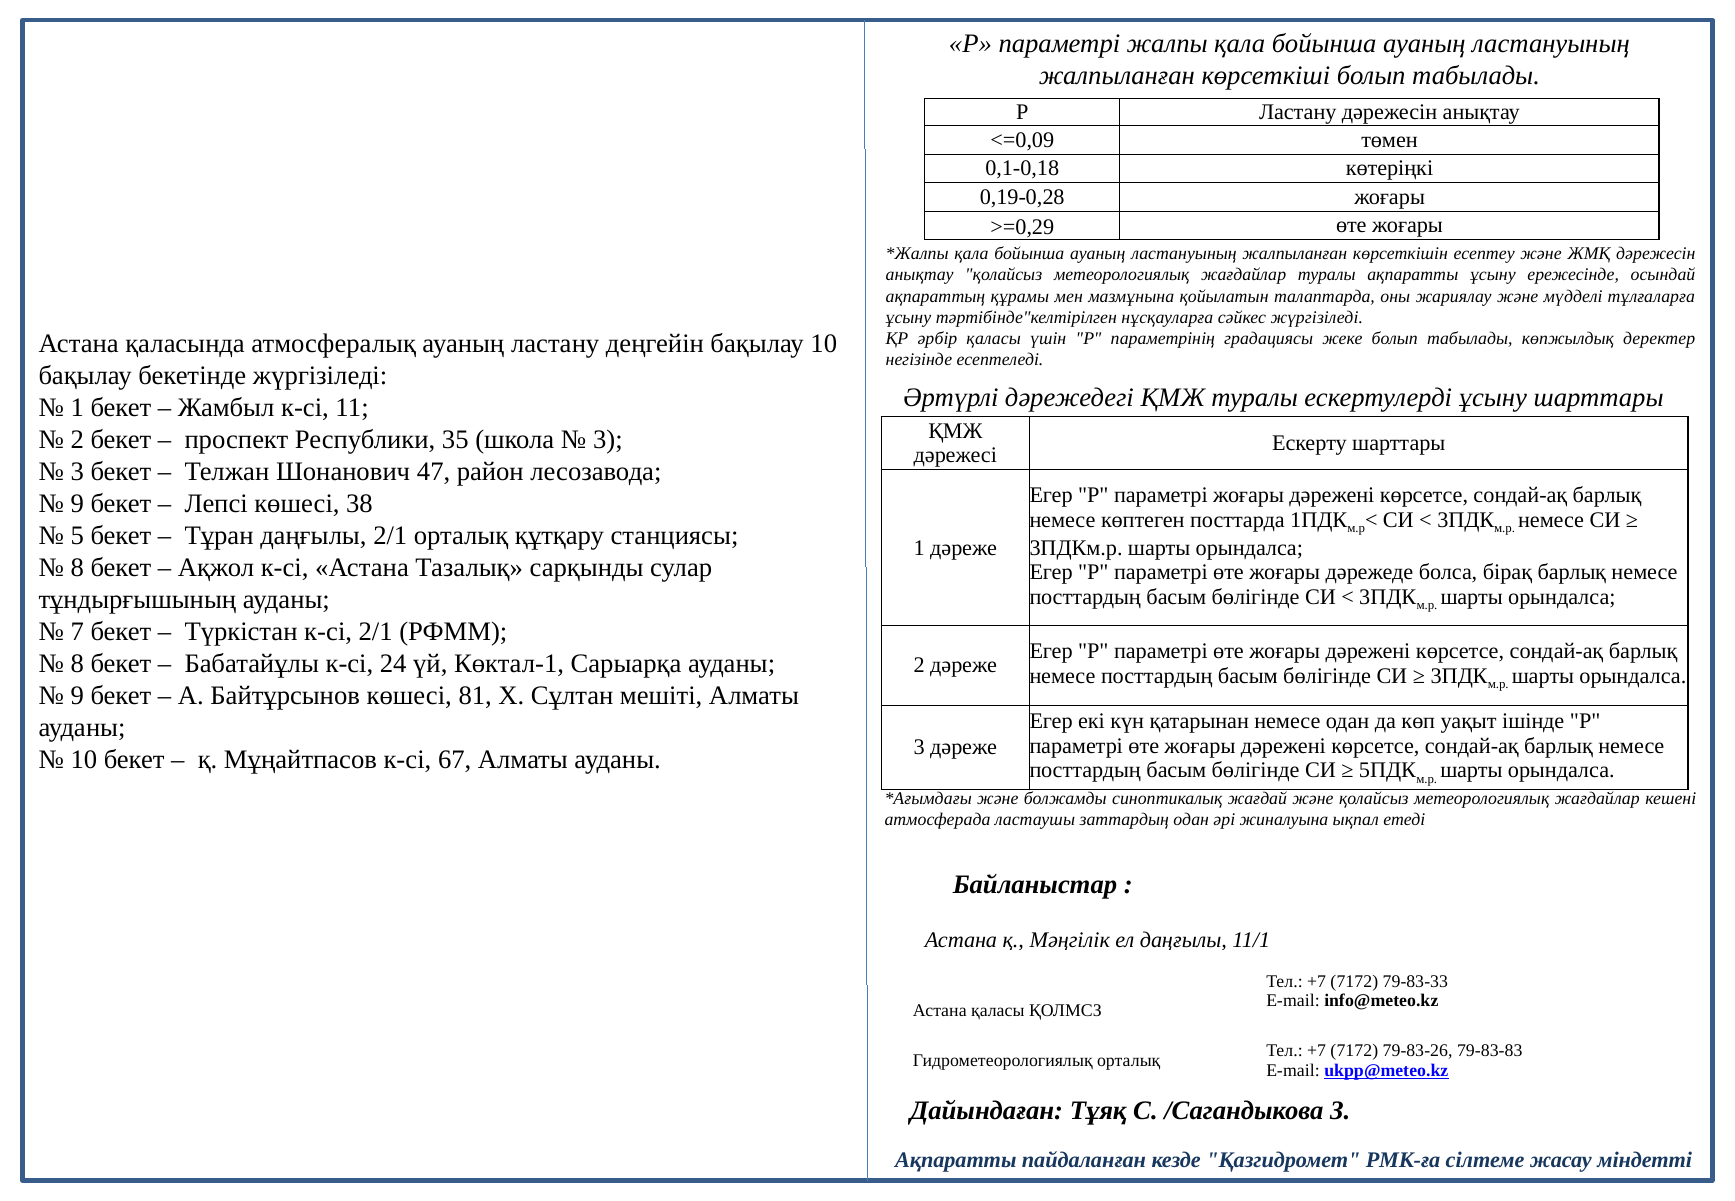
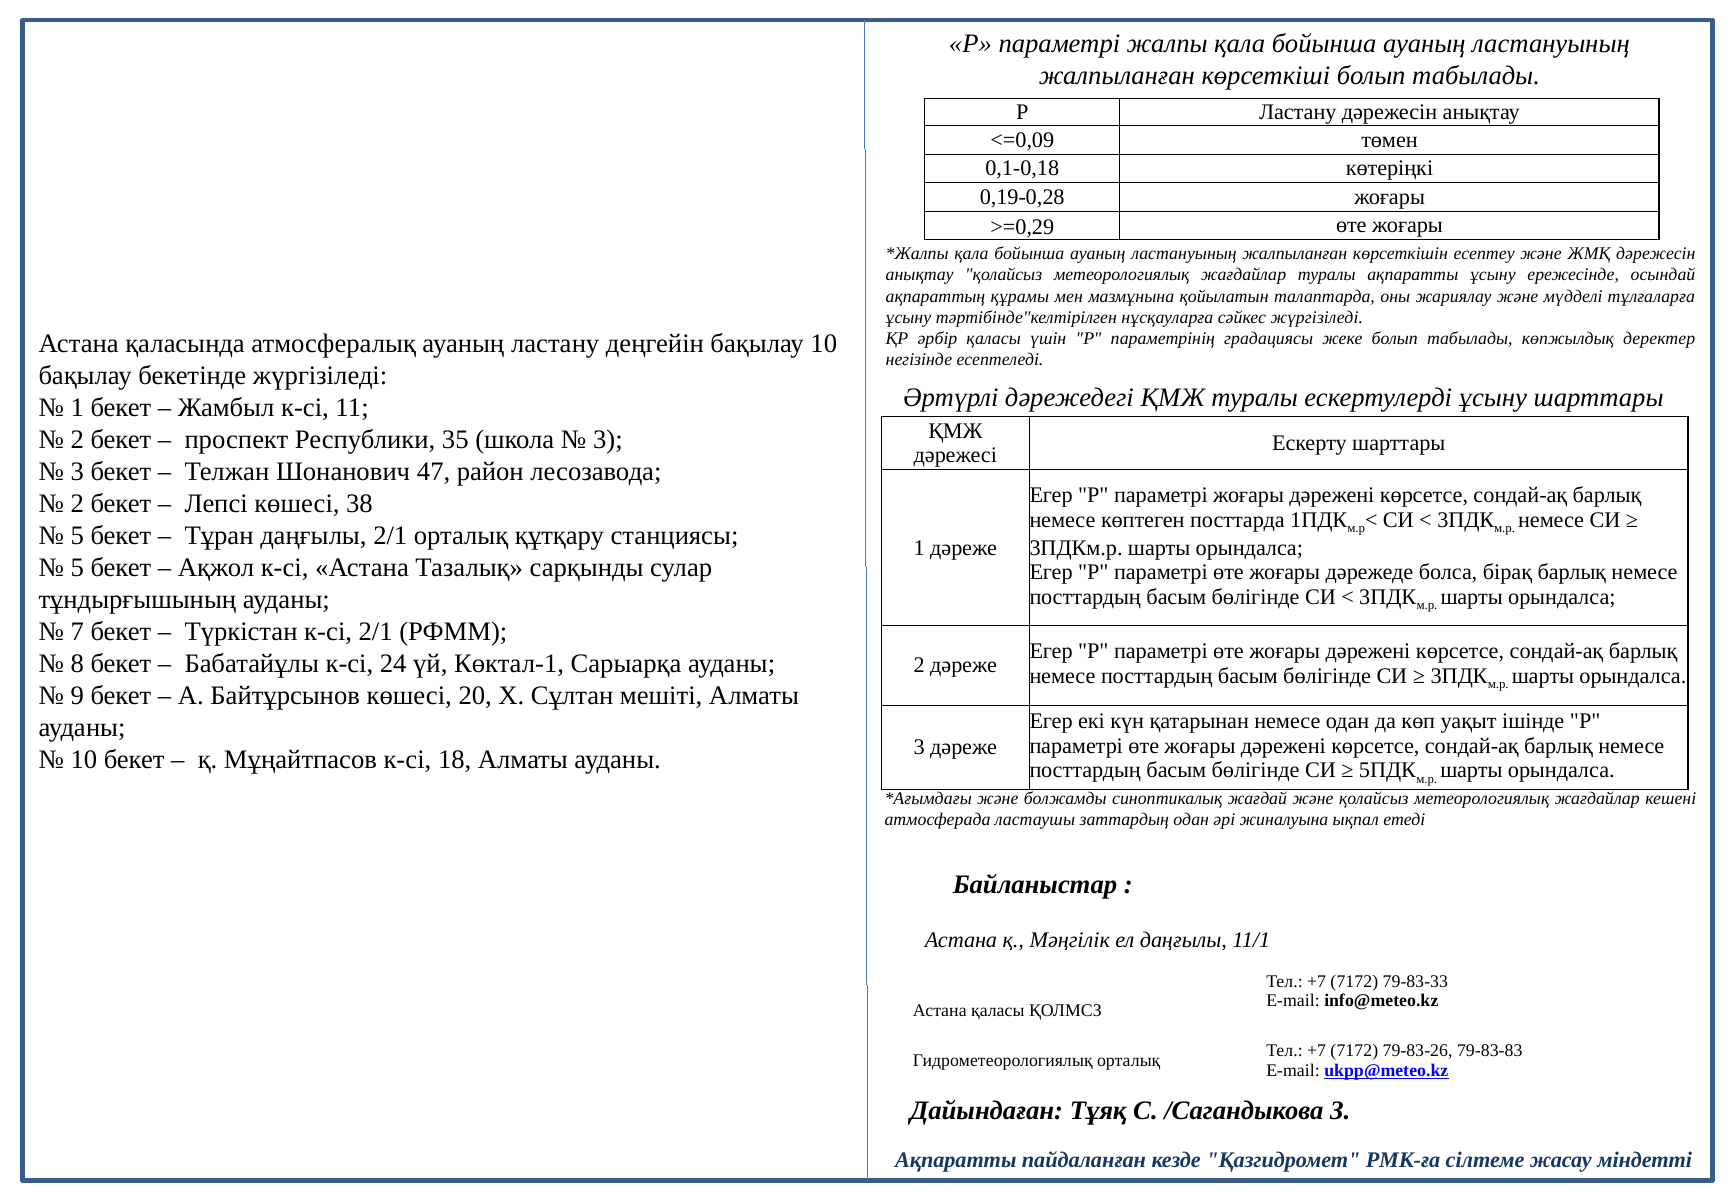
9: 9 -> 2 (77, 504)
8: 8 -> 5 (77, 568)
81: 81 -> 20 (475, 696)
67: 67 -> 18 (455, 760)
